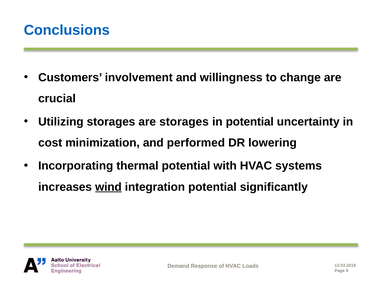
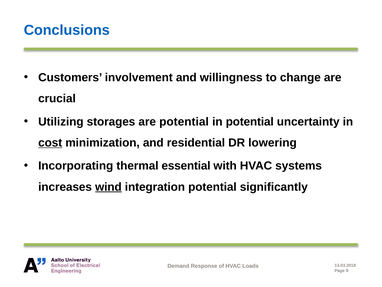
are storages: storages -> potential (184, 121)
cost underline: none -> present (50, 142)
performed: performed -> residential (196, 142)
thermal potential: potential -> essential (186, 166)
